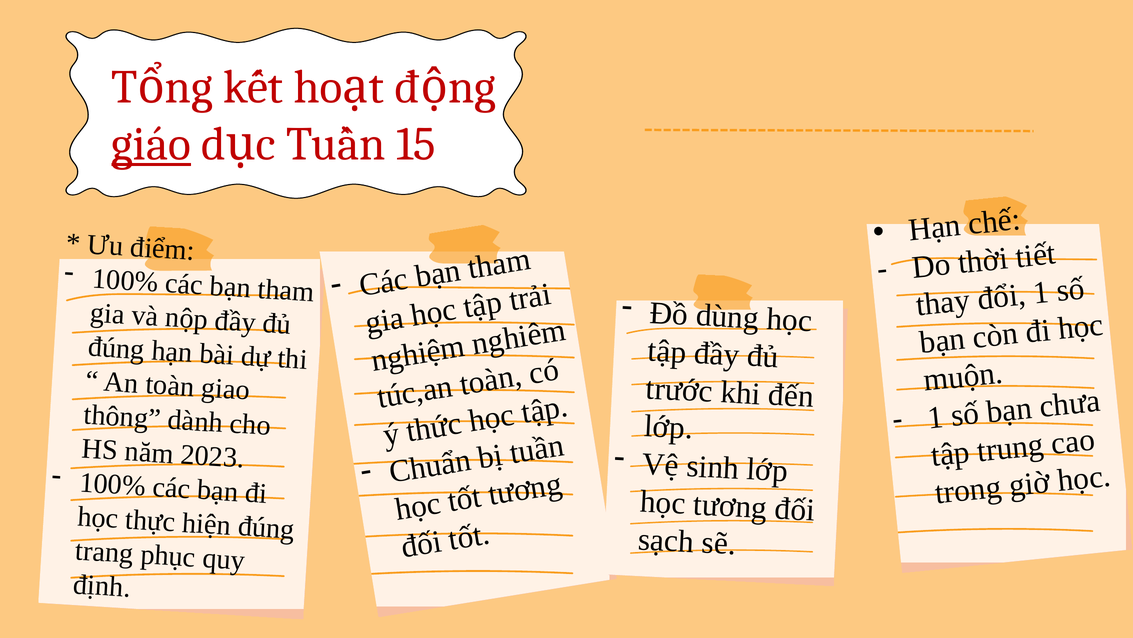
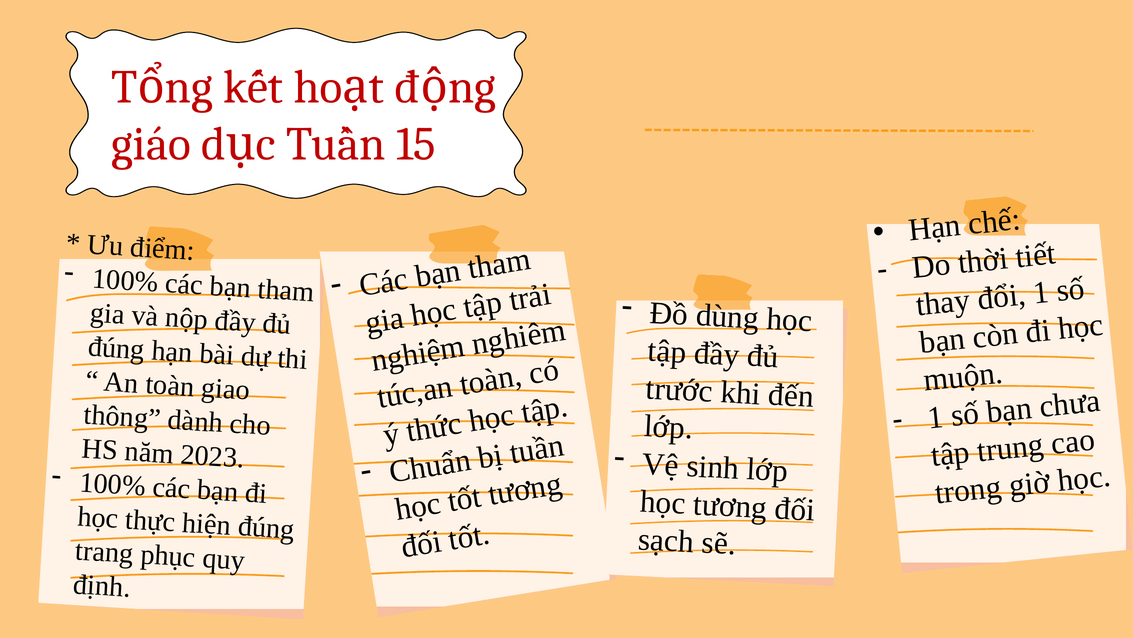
giáo underline: present -> none (151, 144)
